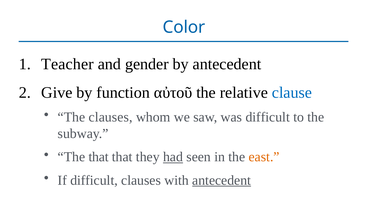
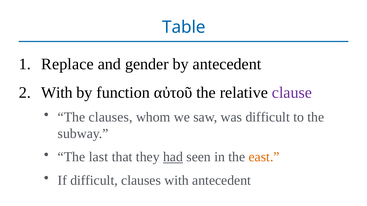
Color: Color -> Table (184, 27)
Teacher: Teacher -> Replace (67, 64)
Give: Give -> With (57, 93)
clause colour: blue -> purple (292, 93)
The that: that -> last (98, 157)
antecedent underline: present -> none (222, 181)
